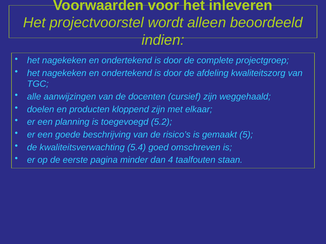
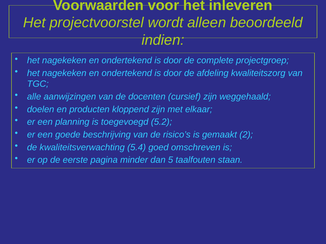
5: 5 -> 2 (246, 135)
4: 4 -> 5 (171, 160)
